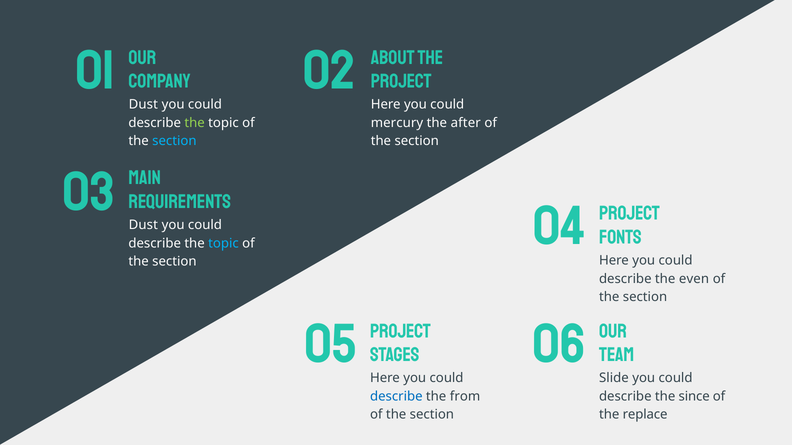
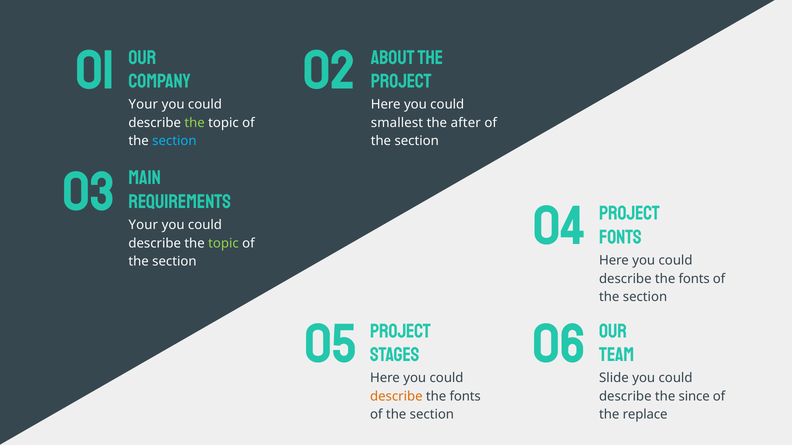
Dust: Dust -> Your (143, 105)
mercury: mercury -> smallest (397, 123)
Dust: Dust -> Your (143, 225)
topic colour: light blue -> light green (224, 244)
even: even -> fonts (694, 279)
describe colour: blue -> orange (396, 397)
from: from -> fonts (465, 397)
